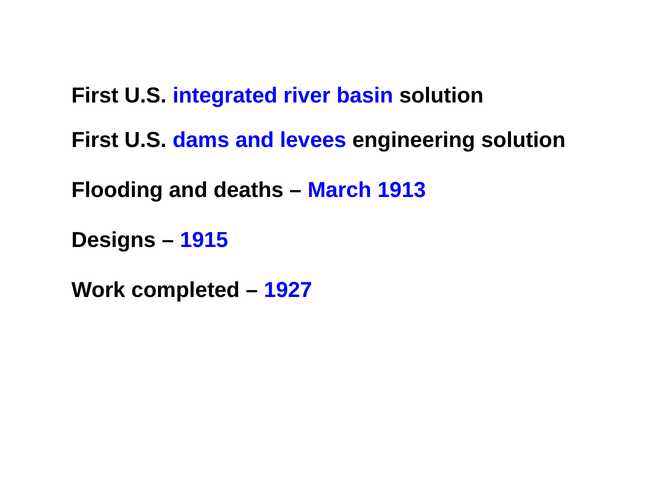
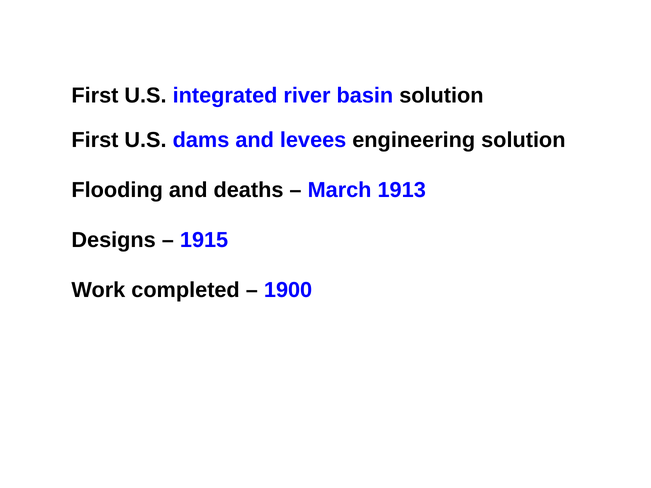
1927: 1927 -> 1900 (288, 290)
